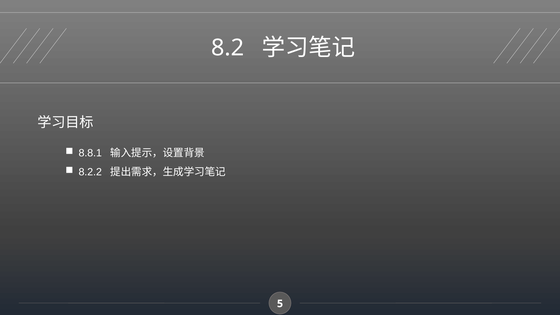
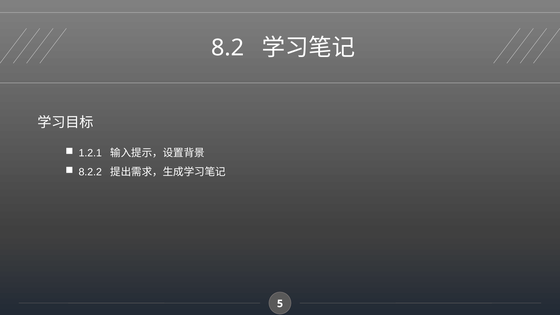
8.8.1: 8.8.1 -> 1.2.1 (90, 153)
